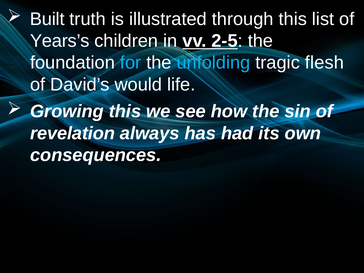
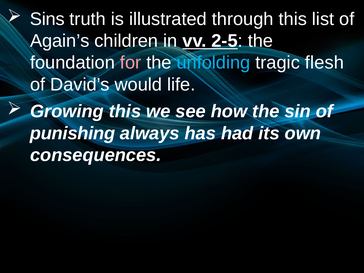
Built: Built -> Sins (47, 19)
Years’s: Years’s -> Again’s (60, 41)
for colour: light blue -> pink (131, 63)
revelation: revelation -> punishing (73, 133)
